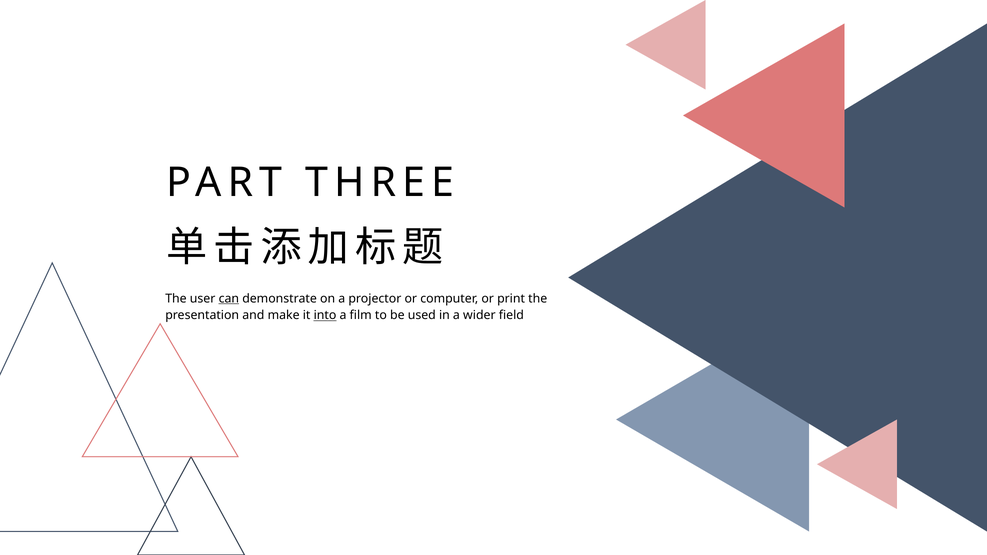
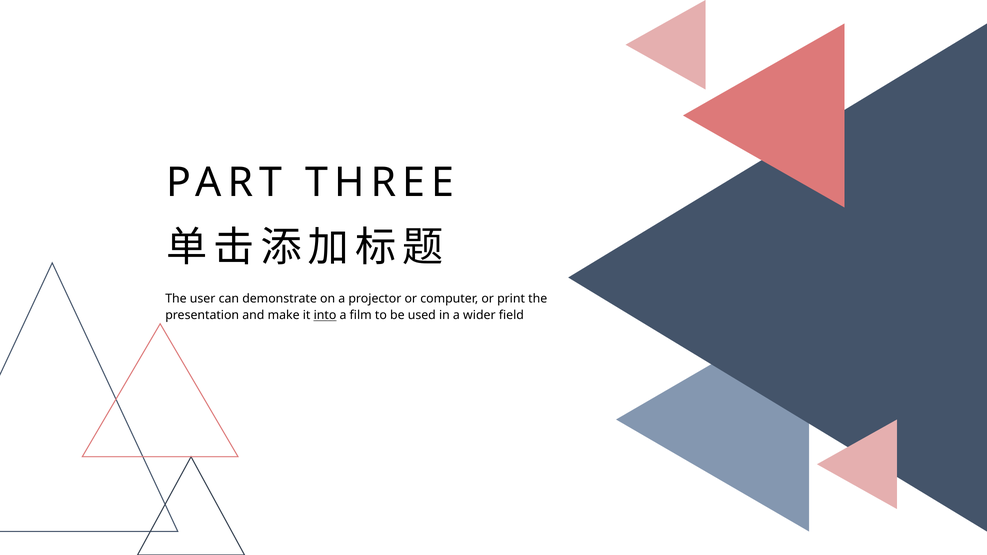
can underline: present -> none (229, 299)
